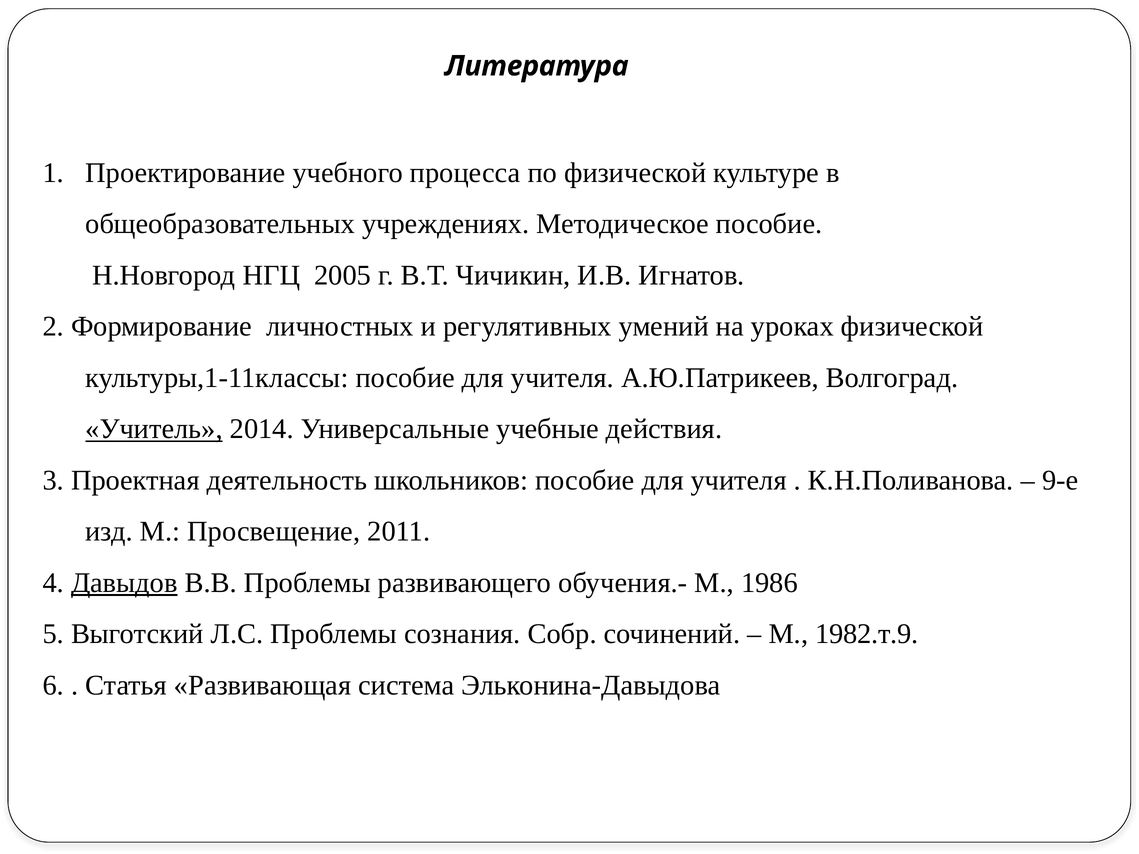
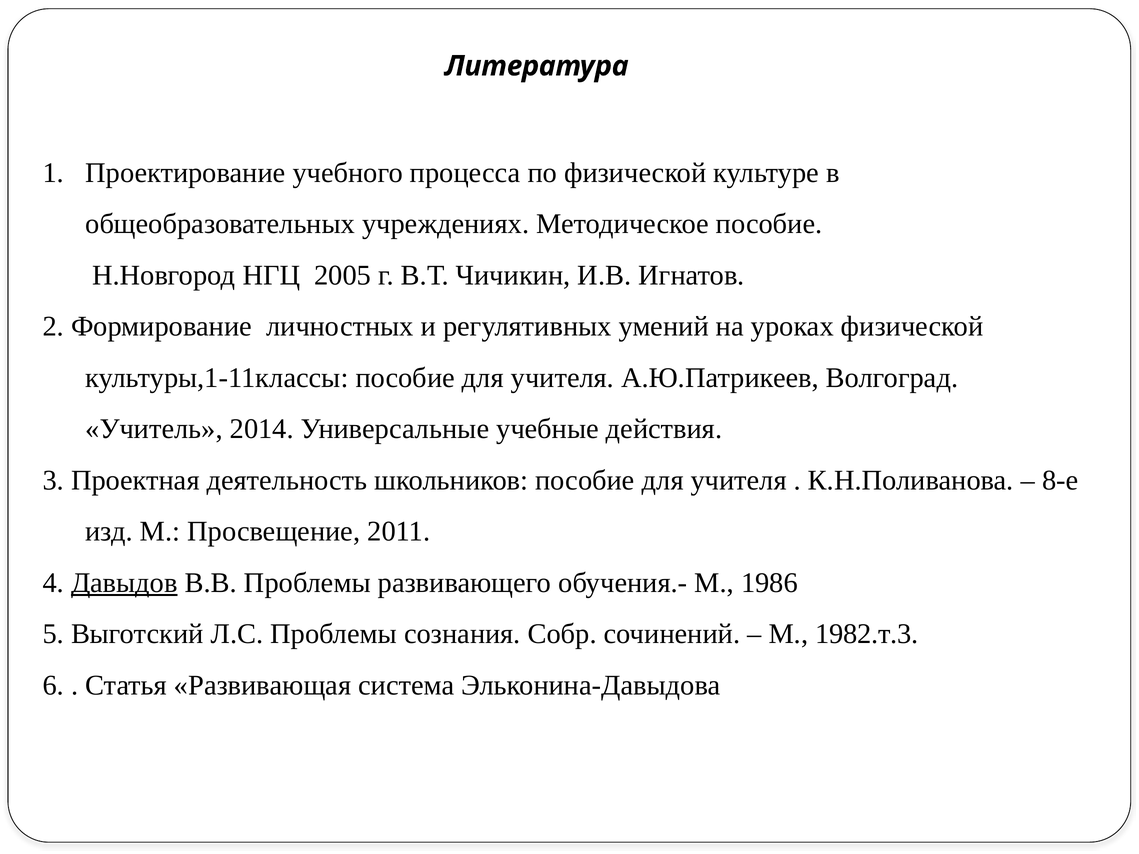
Учитель underline: present -> none (154, 429)
9-е: 9-е -> 8-е (1060, 480)
1982.т.9: 1982.т.9 -> 1982.т.3 (867, 634)
